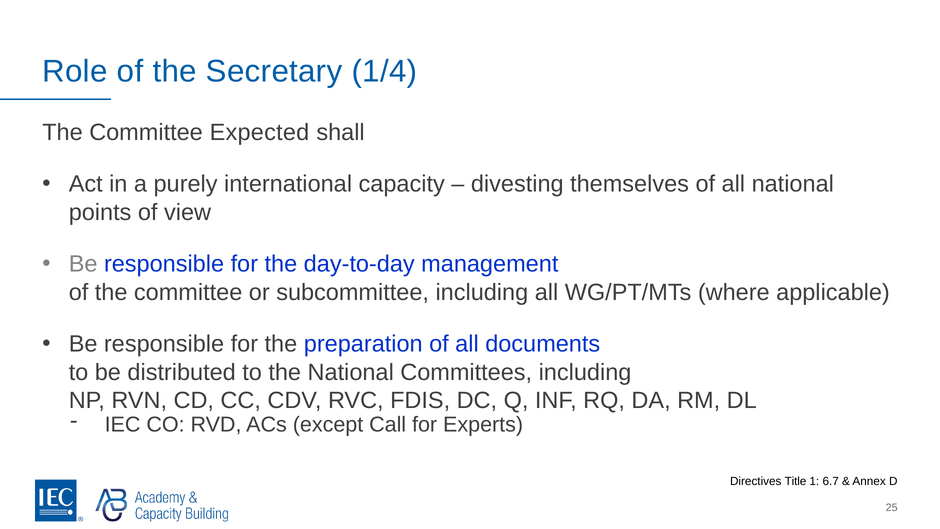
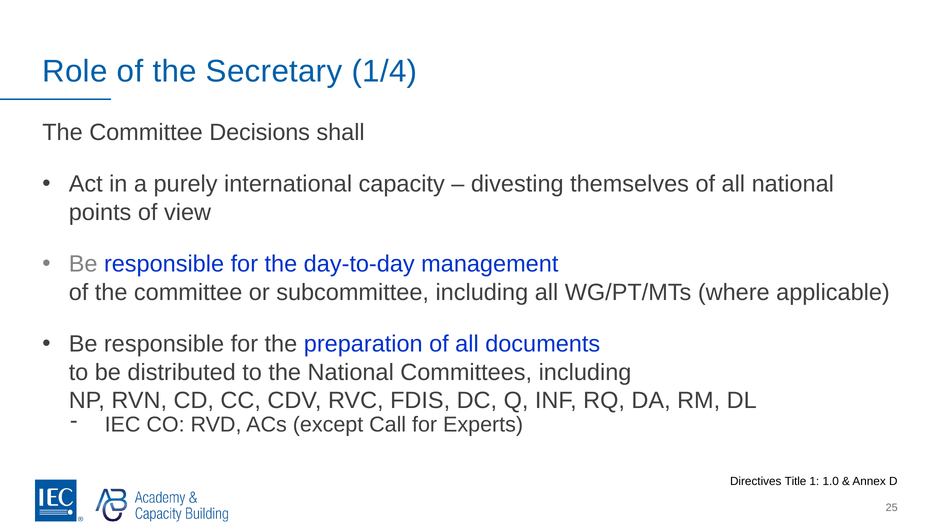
Expected: Expected -> Decisions (260, 132)
6.7: 6.7 -> 1.0 (831, 481)
